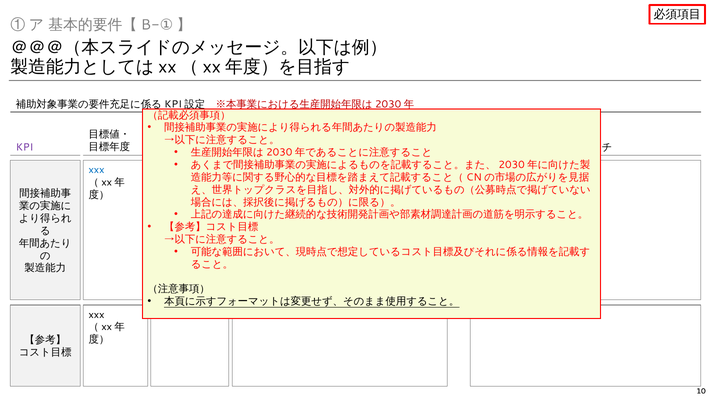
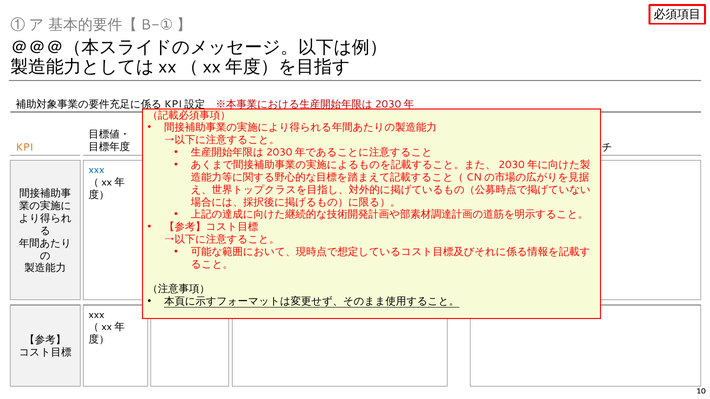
KPI colour: purple -> orange (25, 148)
